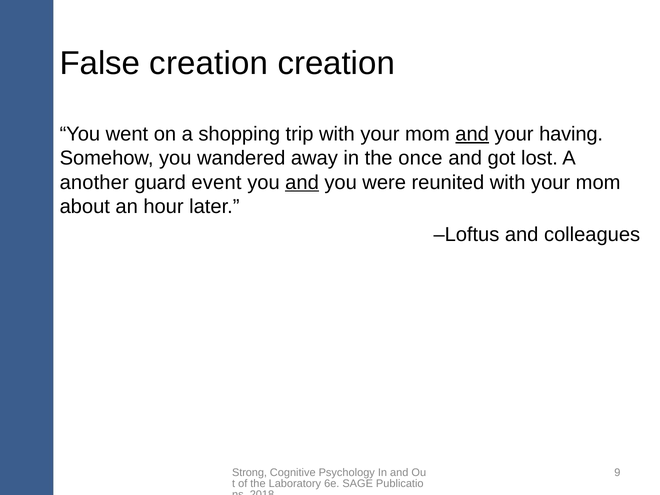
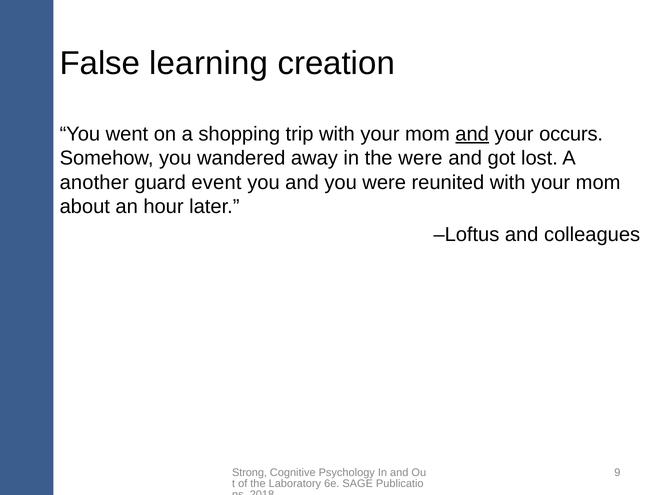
False creation: creation -> learning (209, 63)
having: having -> occurs (571, 134)
the once: once -> were (420, 158)
and underline: present -> none (302, 182)
